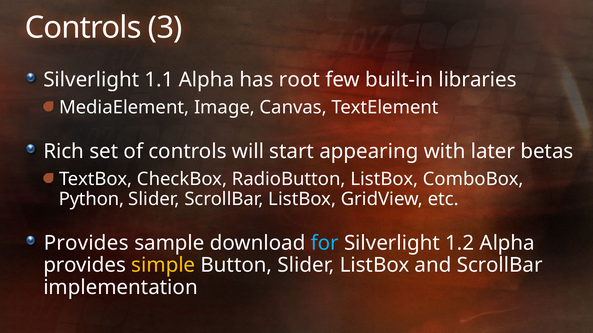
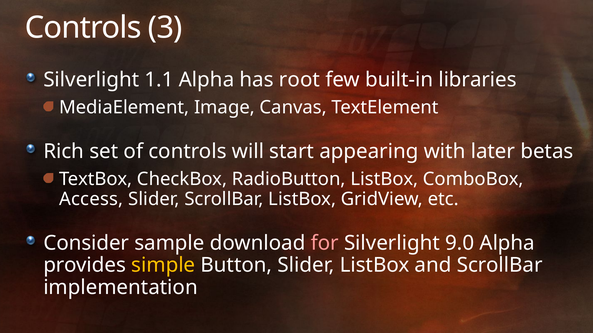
Python: Python -> Access (91, 199)
Provides: Provides -> Consider (86, 243)
for colour: light blue -> pink (325, 243)
1.2: 1.2 -> 9.0 (460, 243)
